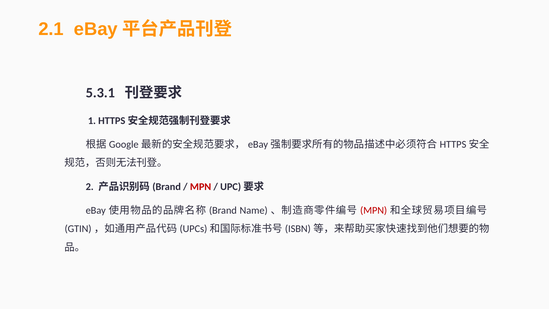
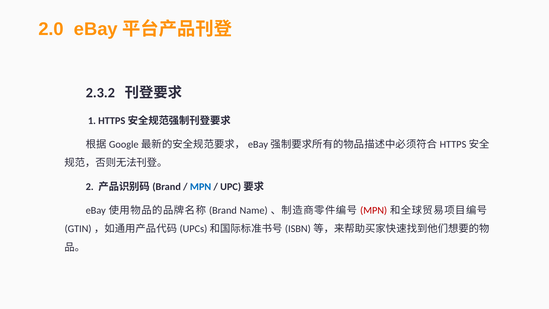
2.1: 2.1 -> 2.0 (51, 29)
5.3.1: 5.3.1 -> 2.3.2 (100, 93)
MPN colour: red -> blue (201, 186)
